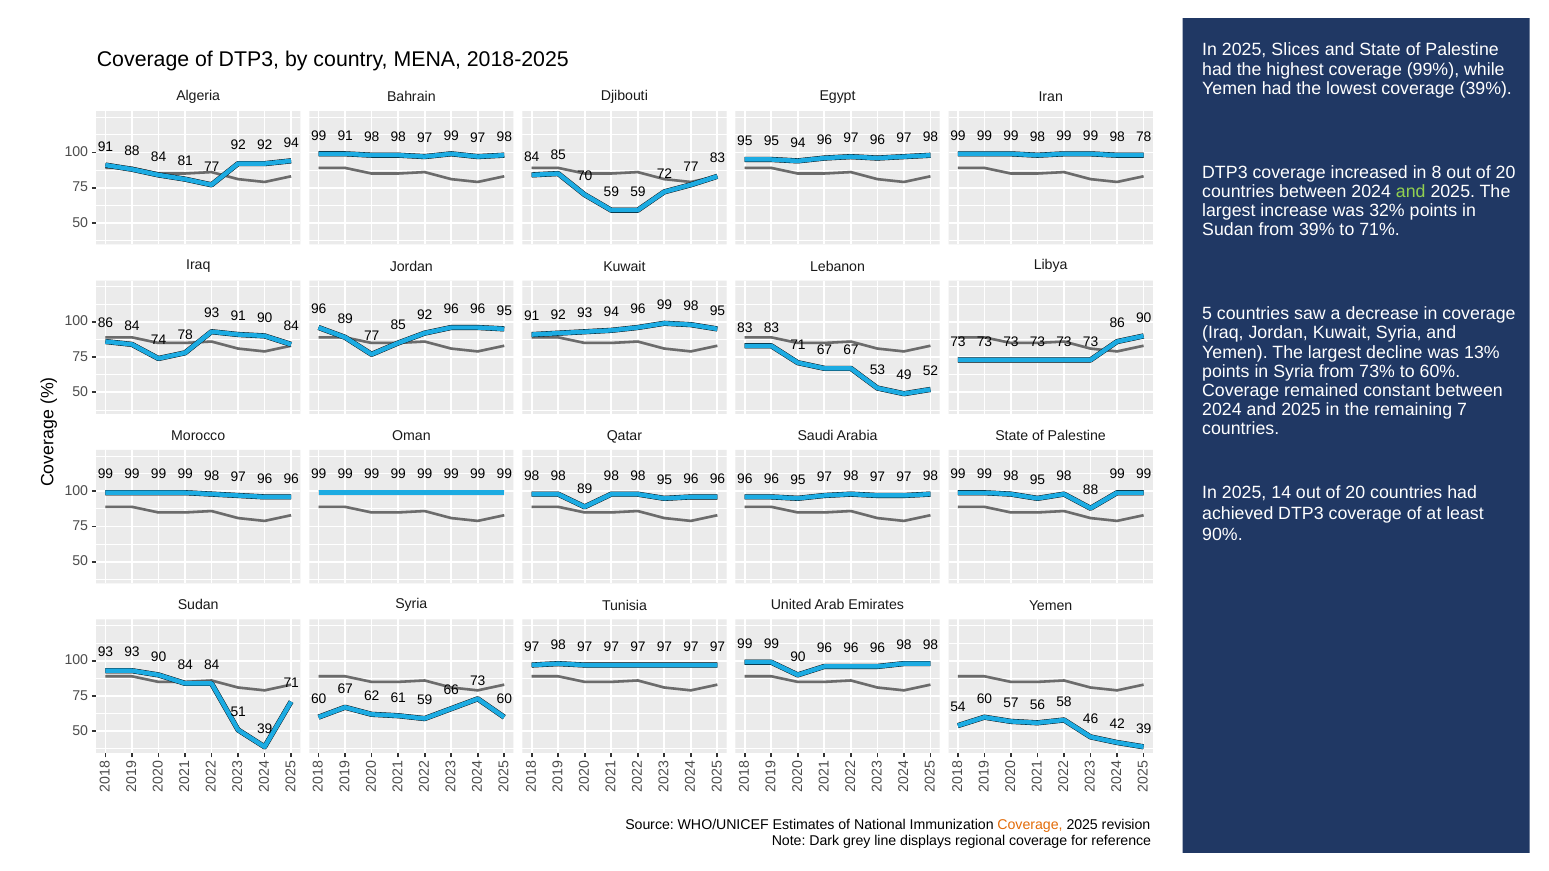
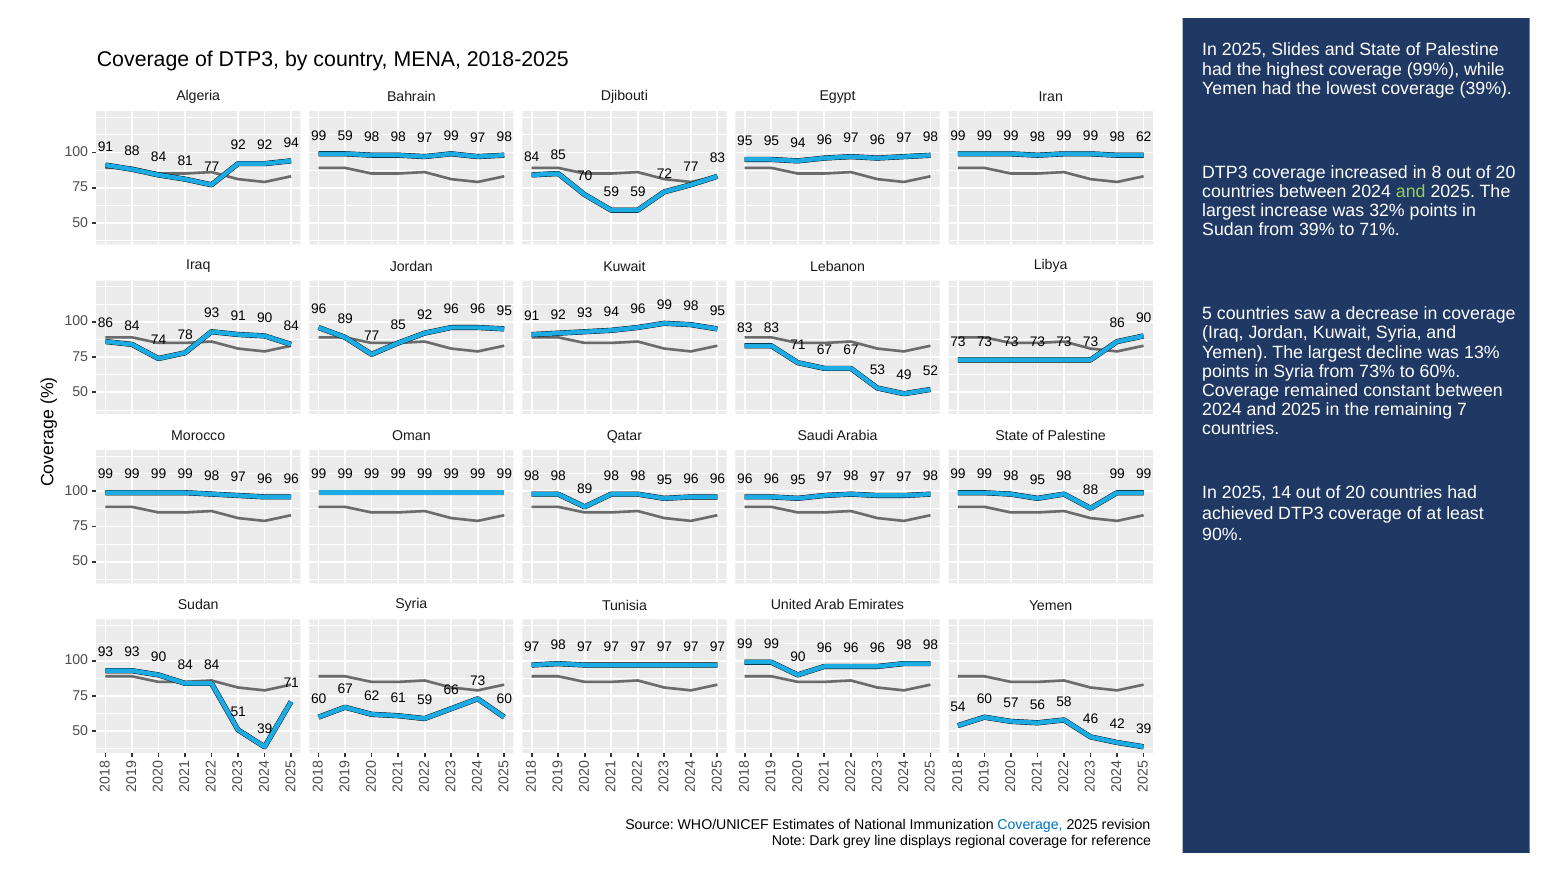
Slices: Slices -> Slides (1296, 50)
99 91: 91 -> 59 (345, 136)
98 78: 78 -> 62 (1144, 137)
Coverage colour: orange -> blue (1030, 825)
